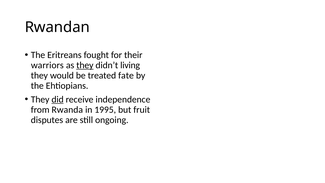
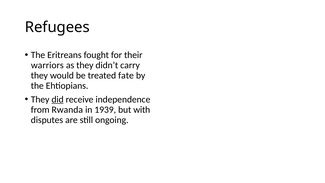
Rwandan: Rwandan -> Refugees (57, 27)
they underline: present -> none (85, 65)
living: living -> carry (130, 65)
1995: 1995 -> 1939 (105, 110)
fruit: fruit -> with (142, 110)
